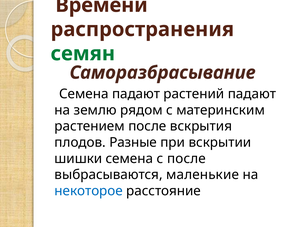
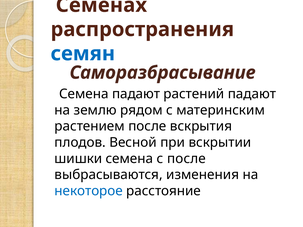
Времени: Времени -> Семенах (101, 5)
семян colour: green -> blue (83, 54)
Разные: Разные -> Весной (133, 143)
маленькие: маленькие -> изменения (203, 175)
